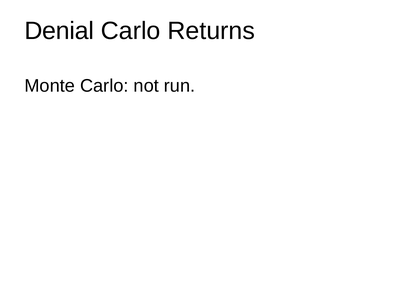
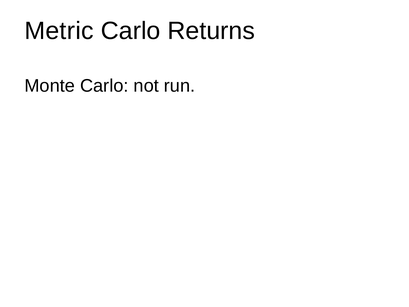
Denial: Denial -> Metric (59, 31)
